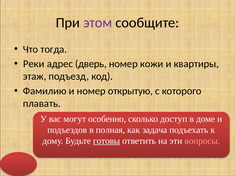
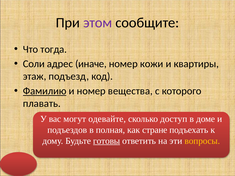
Реки: Реки -> Соли (34, 64)
дверь: дверь -> иначе (91, 64)
Фамилию underline: none -> present (45, 91)
открытую: открытую -> вещества (130, 91)
особенно: особенно -> одевайте (107, 119)
задача: задача -> стране (155, 130)
вопросы colour: pink -> yellow (202, 141)
